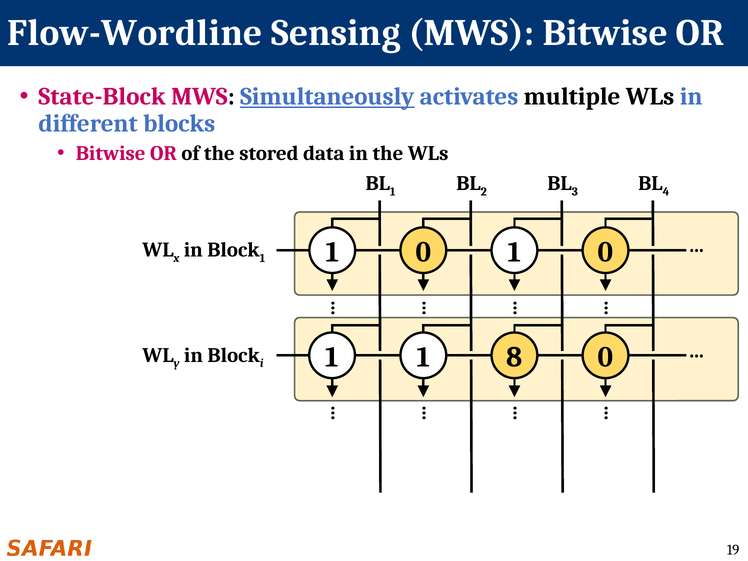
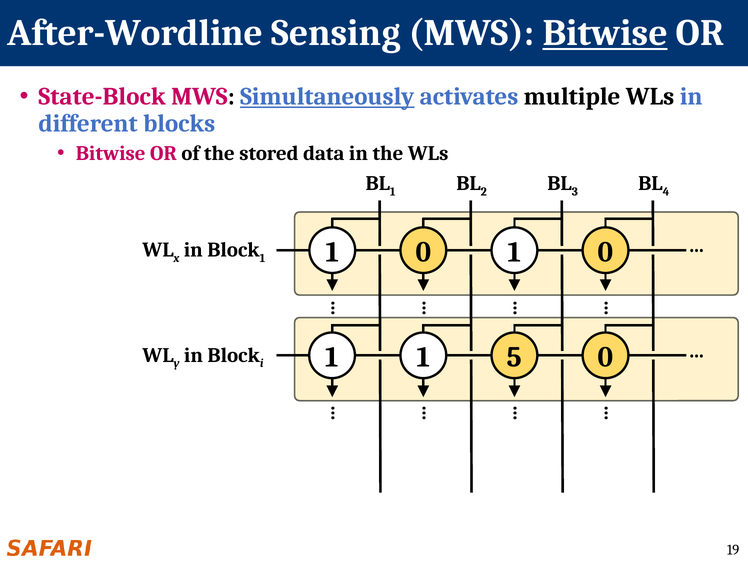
Flow-Wordline: Flow-Wordline -> After-Wordline (135, 33)
Bitwise underline: none -> present (605, 33)
8: 8 -> 5 (514, 357)
